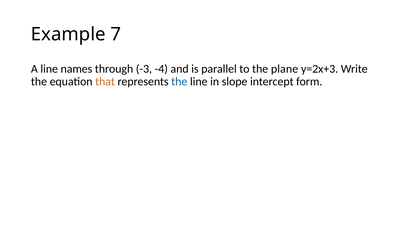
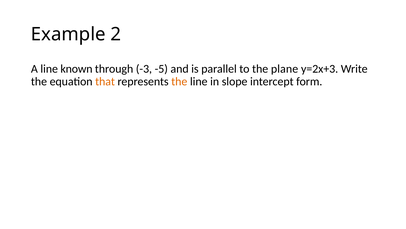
7: 7 -> 2 (116, 34)
names: names -> known (76, 69)
-4: -4 -> -5 (161, 69)
the colour: blue -> orange (179, 81)
